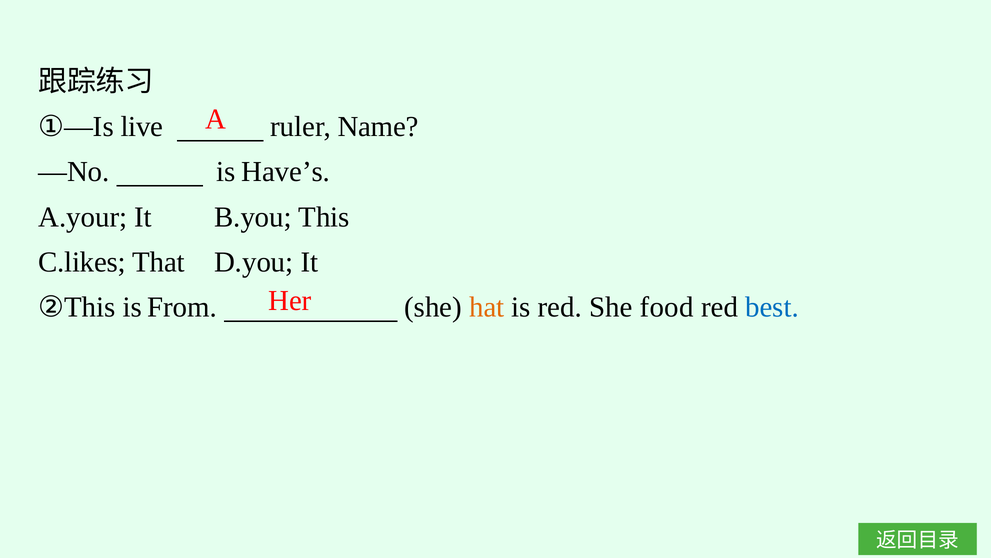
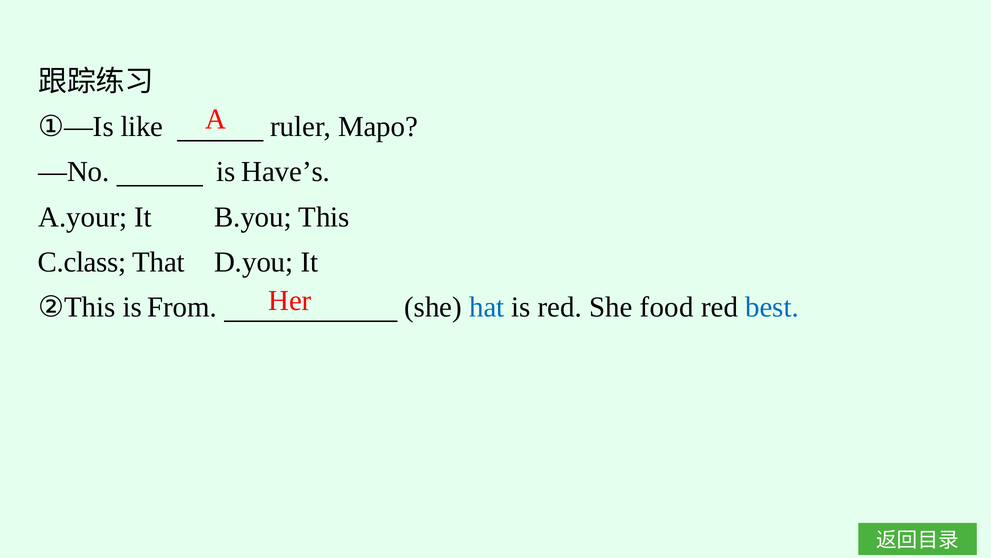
live: live -> like (142, 127)
Name: Name -> Mapo (378, 127)
C.likes: C.likes -> C.class (82, 262)
hat colour: orange -> blue (487, 307)
